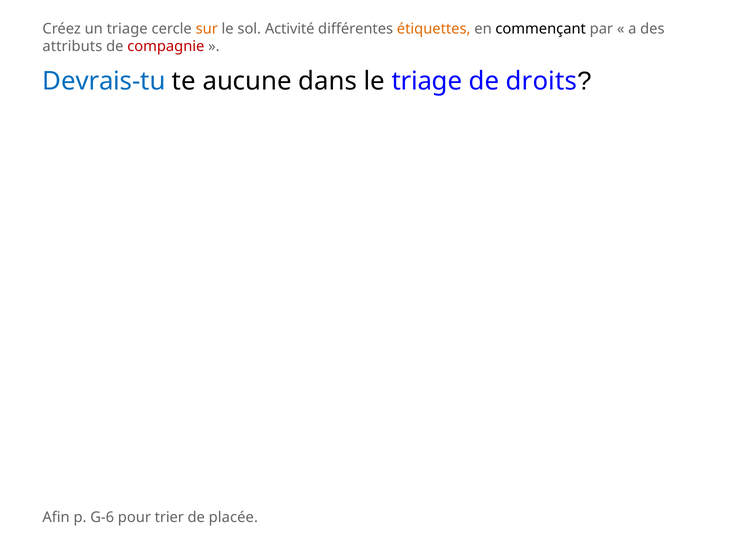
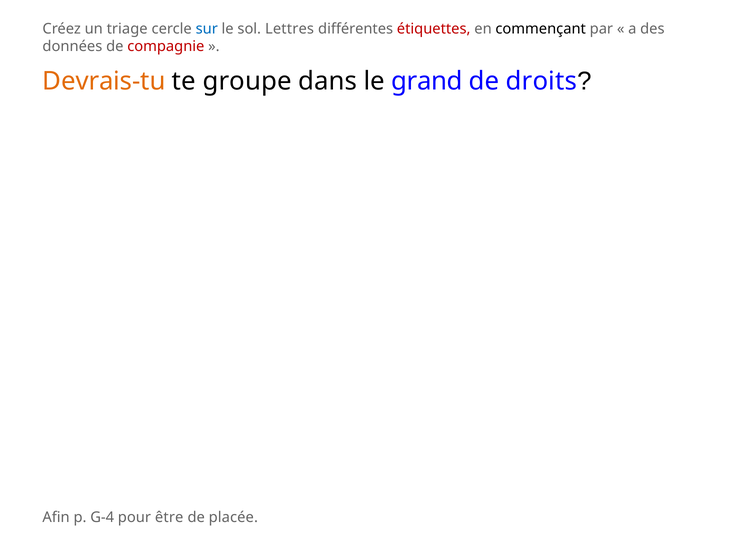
sur colour: orange -> blue (207, 29)
Activité: Activité -> Lettres (290, 29)
étiquettes colour: orange -> red (434, 29)
attributs: attributs -> données (72, 46)
Devrais-tu colour: blue -> orange (104, 81)
aucune: aucune -> groupe (247, 81)
le triage: triage -> grand (427, 81)
G-6: G-6 -> G-4 (102, 517)
trier: trier -> être (169, 517)
